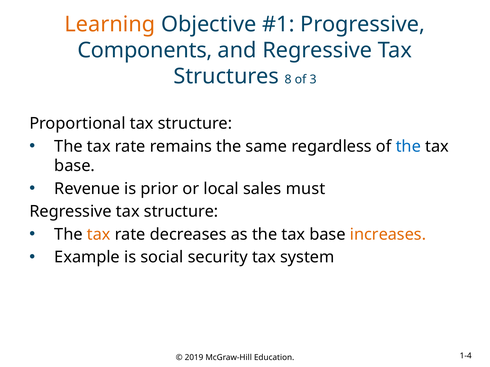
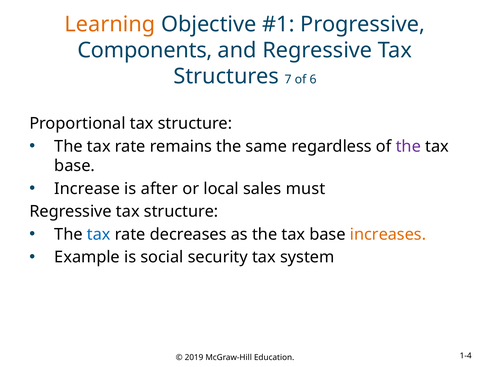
8: 8 -> 7 (288, 80)
3: 3 -> 6 (313, 80)
the colour: blue -> purple (408, 147)
Revenue: Revenue -> Increase (87, 189)
prior: prior -> after (159, 189)
tax colour: orange -> blue (99, 235)
